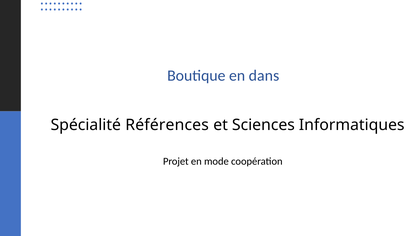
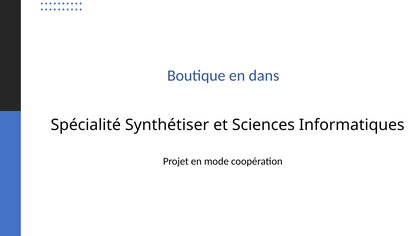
Références: Références -> Synthétiser (167, 125)
